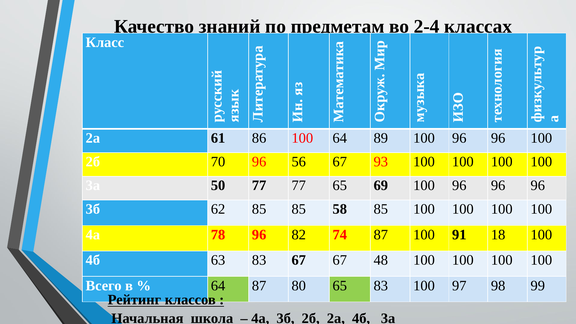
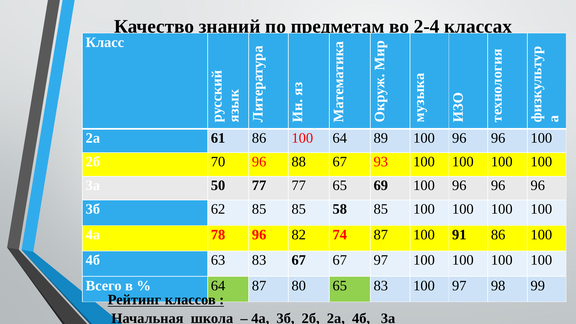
56: 56 -> 88 (299, 162)
91 18: 18 -> 86 (498, 235)
67 48: 48 -> 97 (381, 260)
